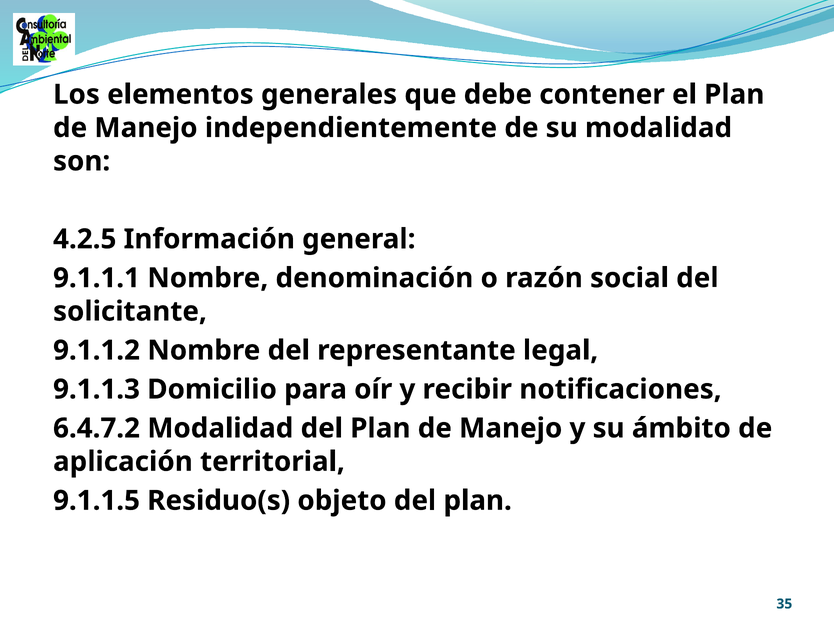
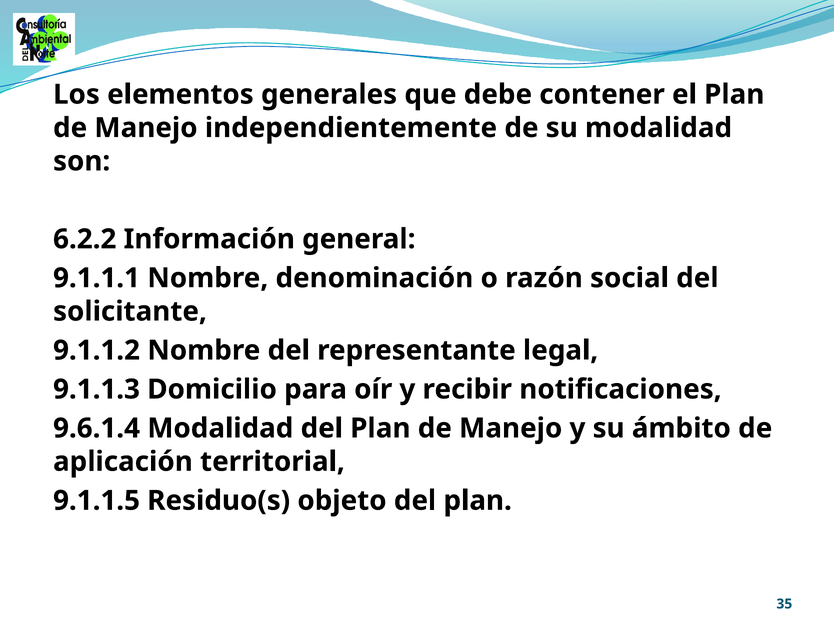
4.2.5: 4.2.5 -> 6.2.2 (85, 239)
6.4.7.2: 6.4.7.2 -> 9.6.1.4 (97, 428)
